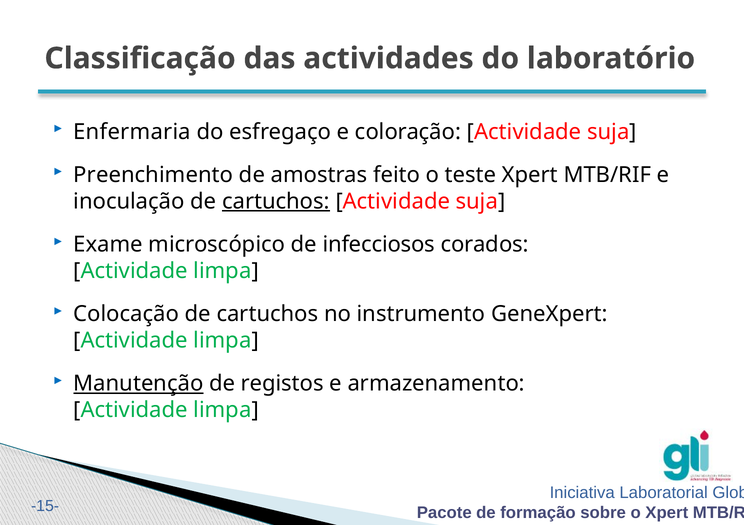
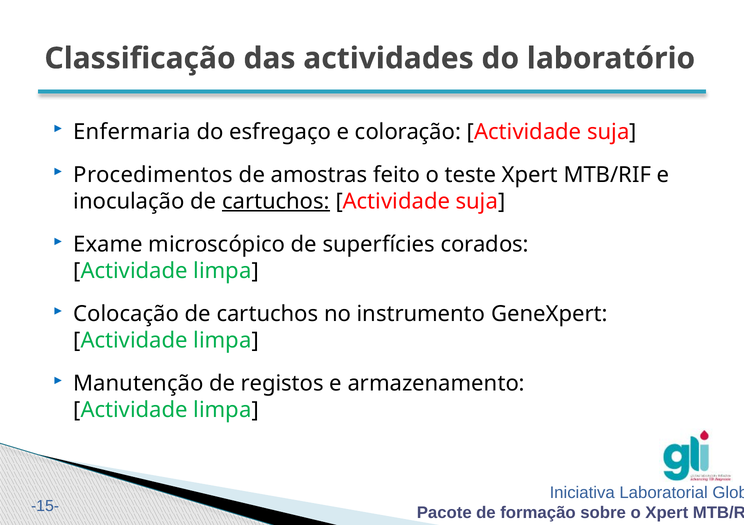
Preenchimento: Preenchimento -> Procedimentos (153, 175)
infecciosos: infecciosos -> superfícies (379, 245)
Manutenção underline: present -> none (138, 384)
